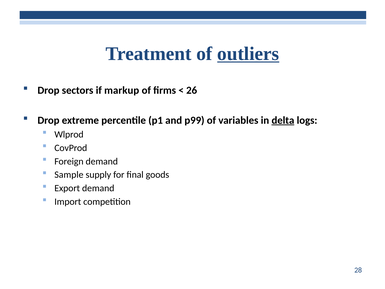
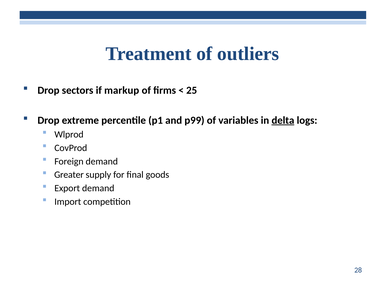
outliers underline: present -> none (248, 54)
26: 26 -> 25 (192, 90)
Sample: Sample -> Greater (69, 175)
